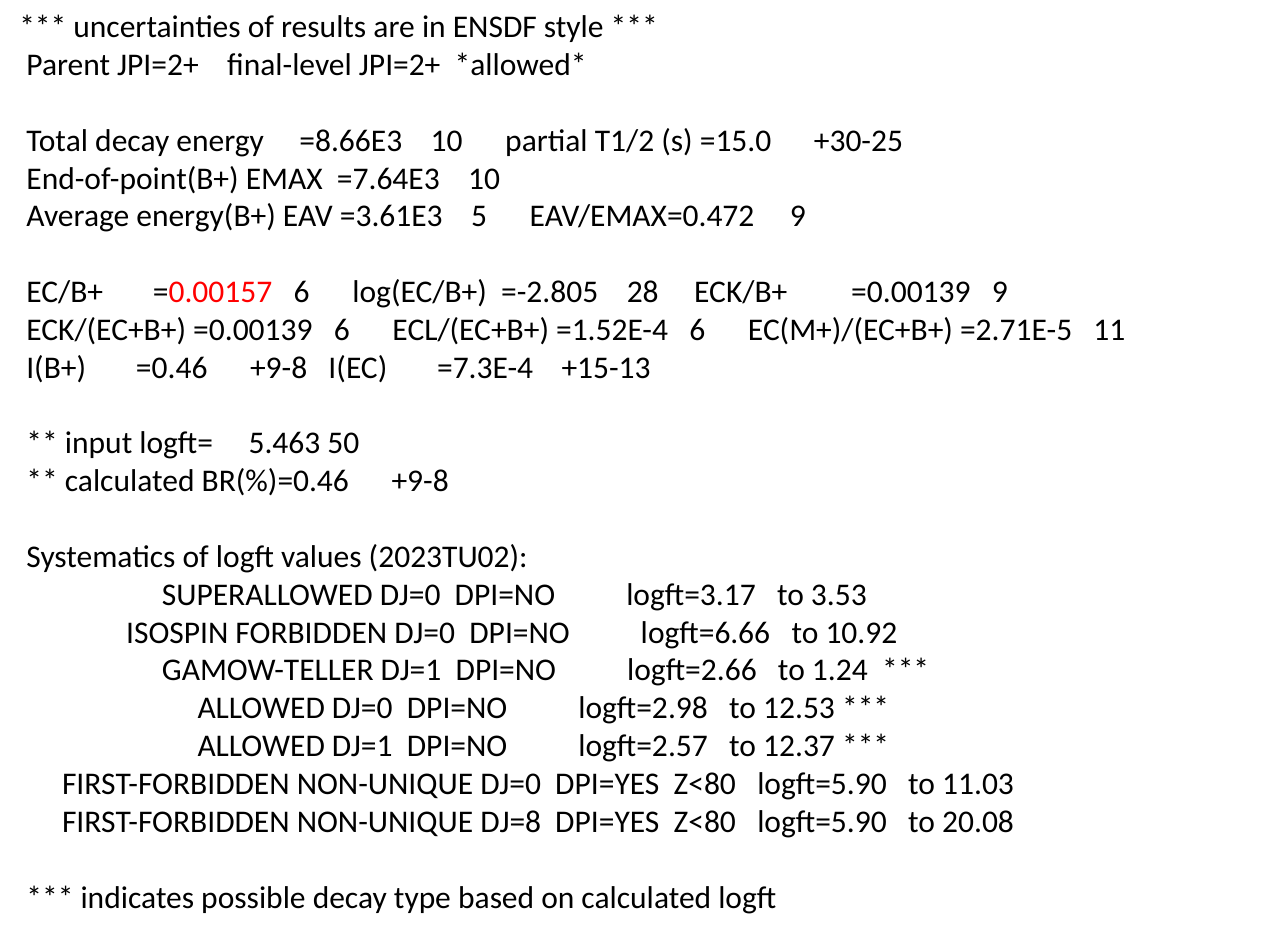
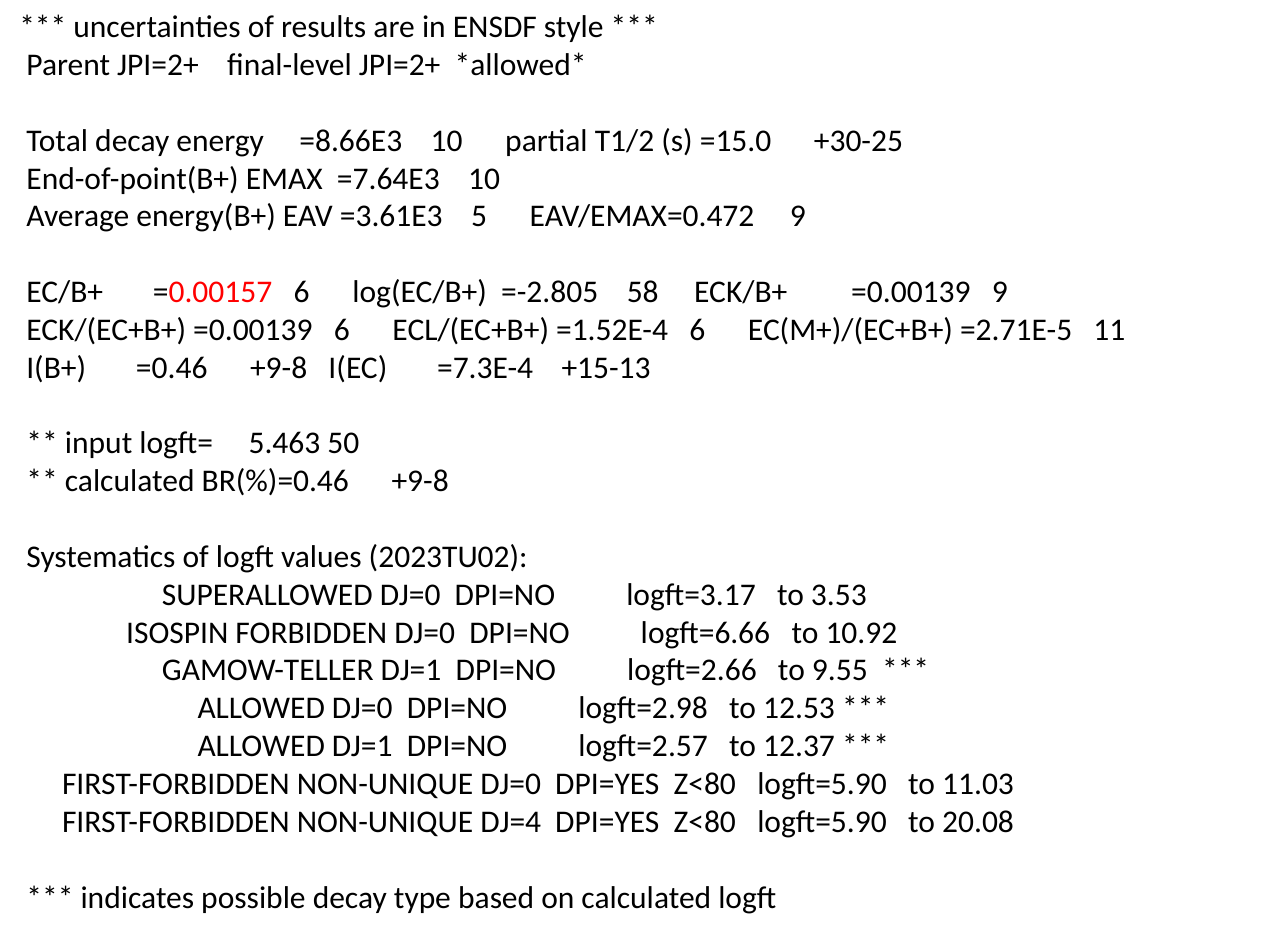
28: 28 -> 58 (643, 292)
1.24: 1.24 -> 9.55 (840, 670)
DJ=8: DJ=8 -> DJ=4 (511, 822)
